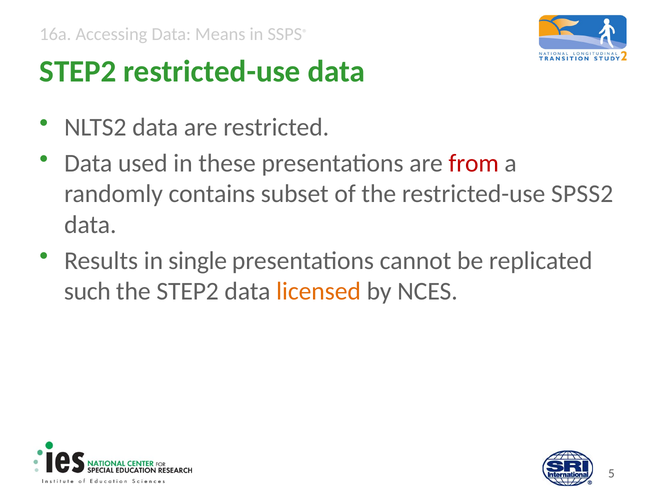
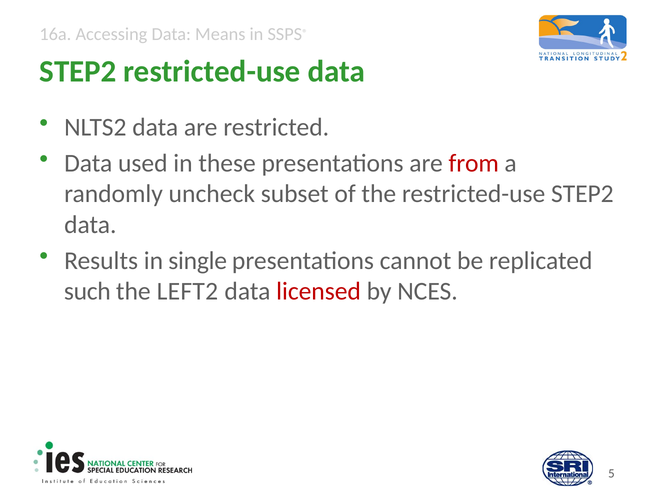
contains: contains -> uncheck (212, 194)
restricted-use SPSS2: SPSS2 -> STEP2 (582, 194)
the STEP2: STEP2 -> LEFT2 (187, 291)
licensed colour: orange -> red (319, 291)
